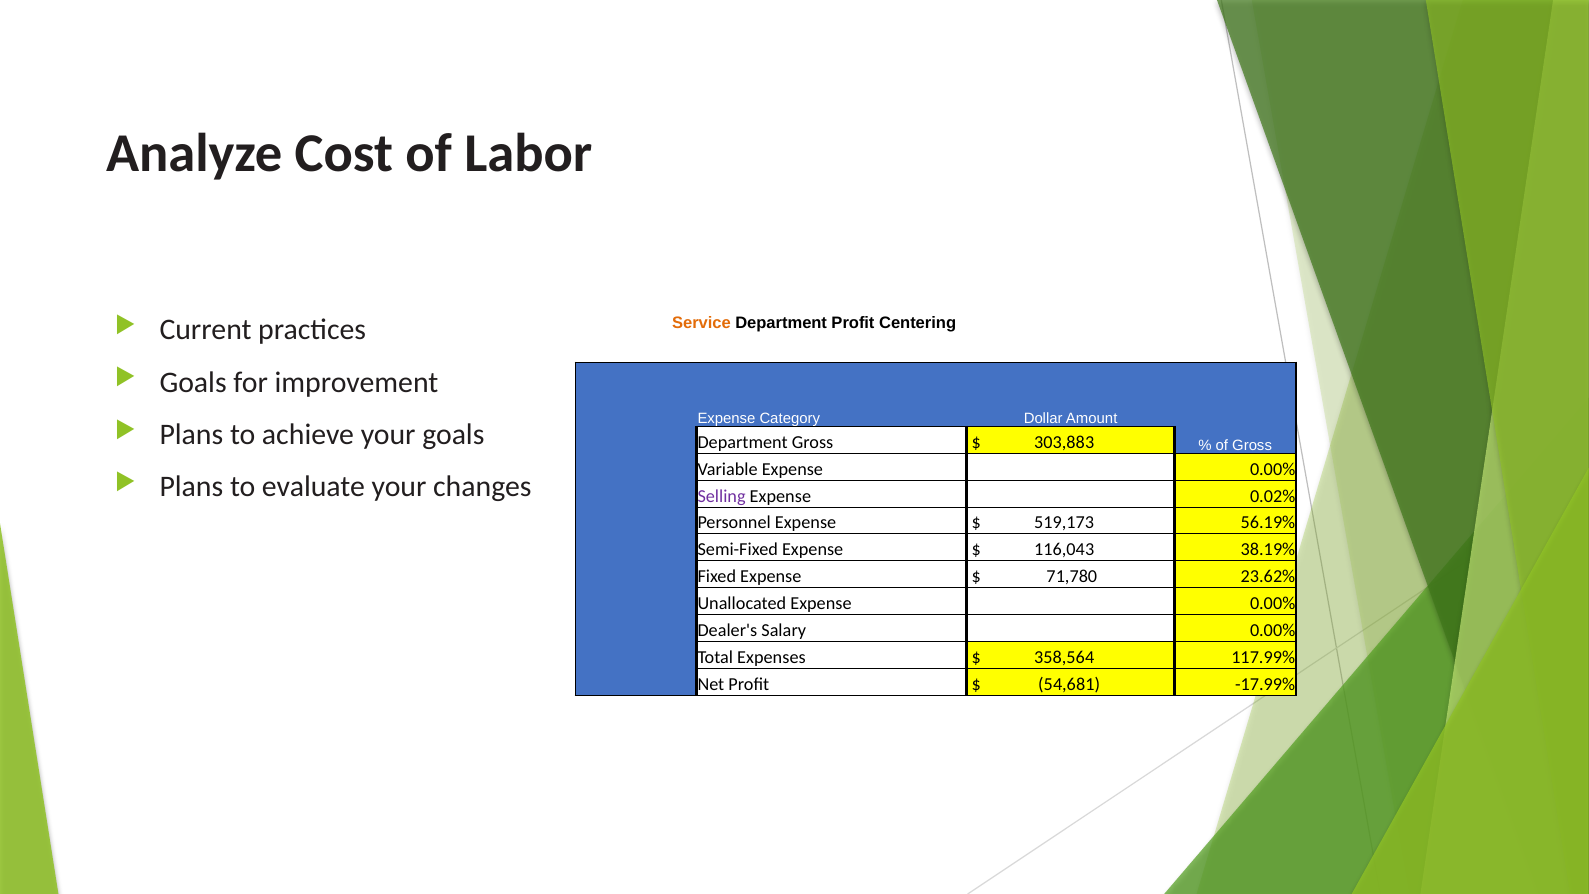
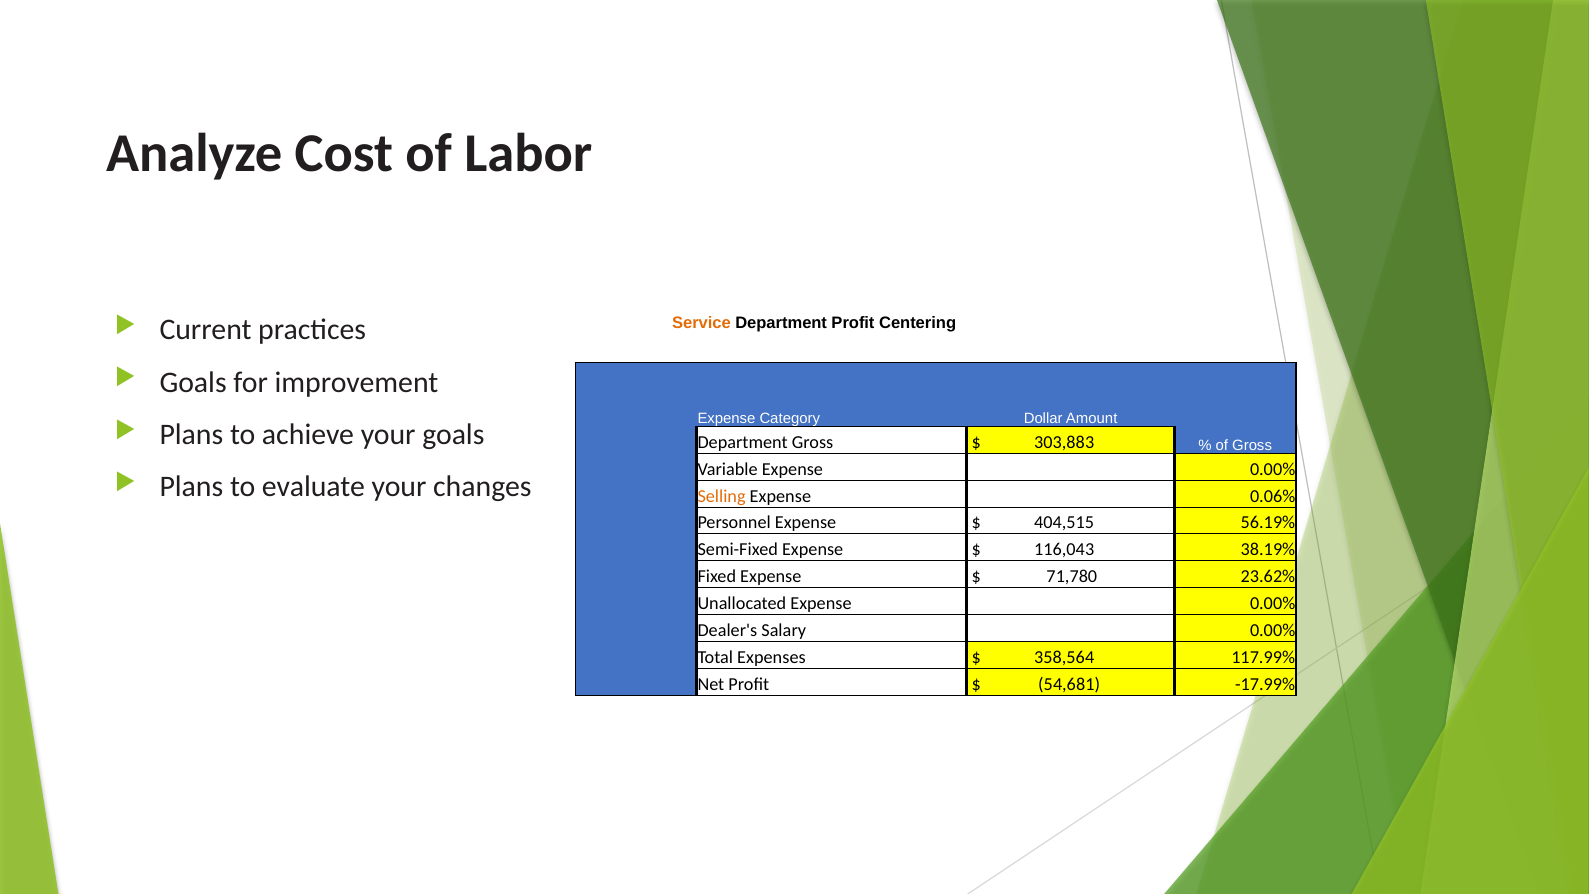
Selling colour: purple -> orange (722, 496)
0.02%: 0.02% -> 0.06% (1273, 496)
519,173: 519,173 -> 404,515 (1064, 523)
